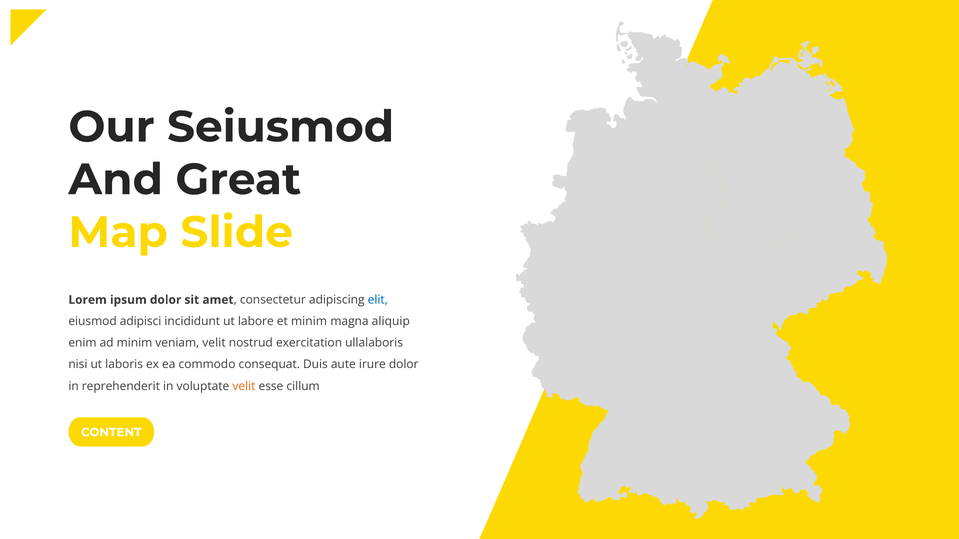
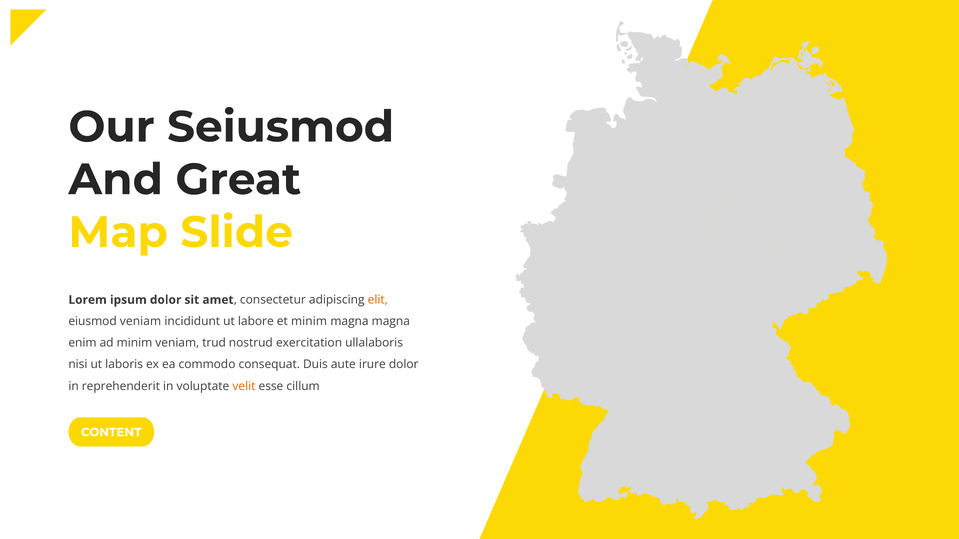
elit colour: blue -> orange (378, 300)
eiusmod adipisci: adipisci -> veniam (141, 322)
magna aliquip: aliquip -> magna (391, 322)
veniam velit: velit -> trud (214, 343)
